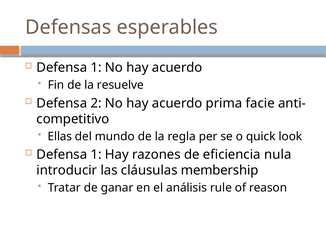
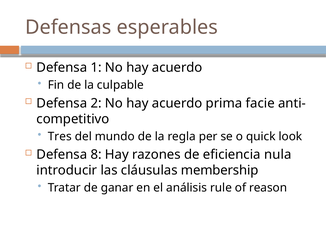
resuelve: resuelve -> culpable (120, 85)
Ellas: Ellas -> Tres (60, 136)
1: 1 -> 8 (96, 154)
